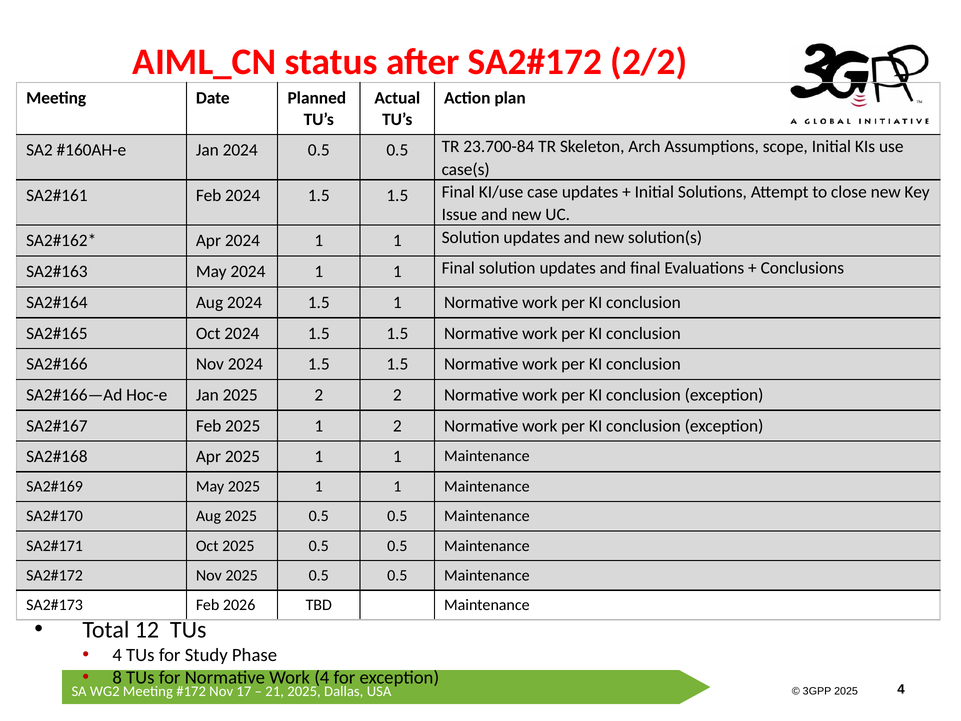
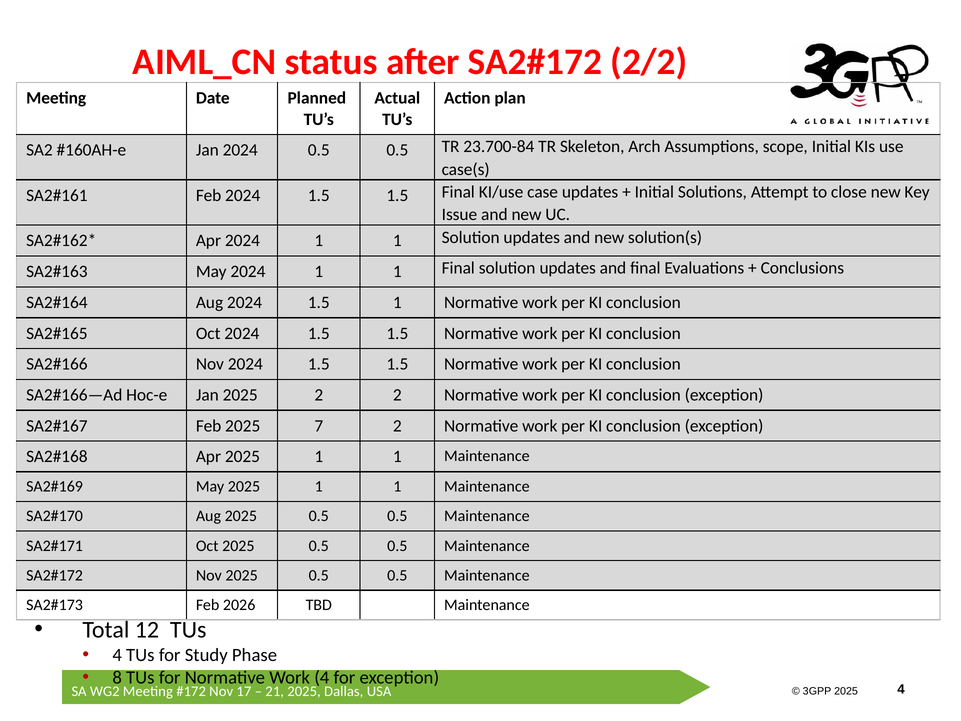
Feb 2025 1: 1 -> 7 (319, 426)
